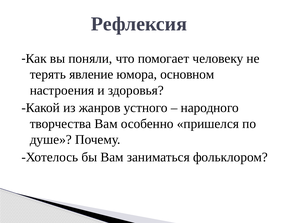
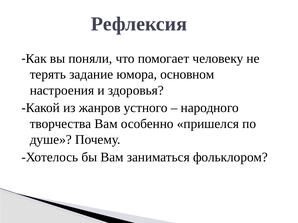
явление: явление -> задание (91, 75)
